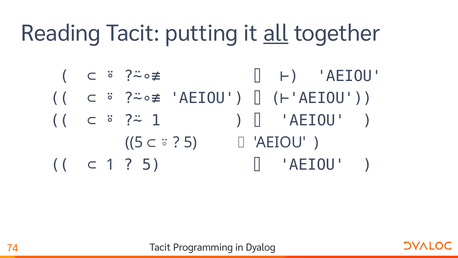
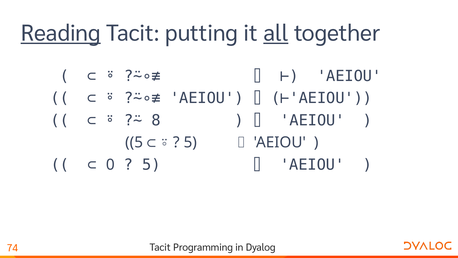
Reading underline: none -> present (61, 33)
1: 1 -> 8 (156, 120)
1: 1 -> 0 (110, 164)
